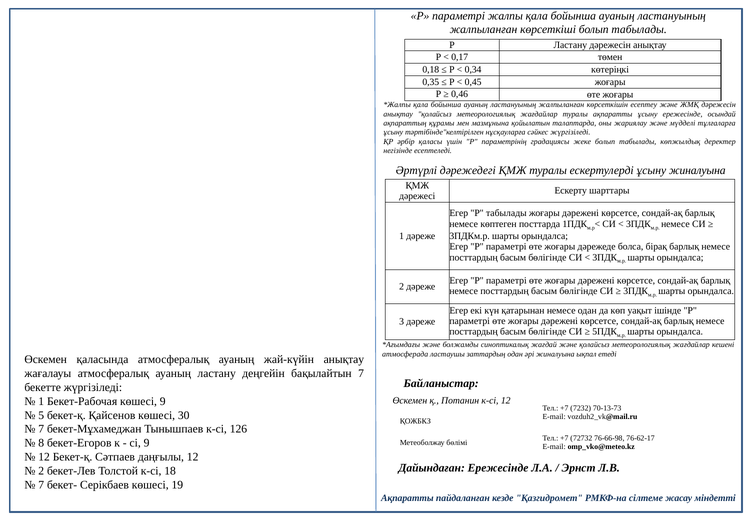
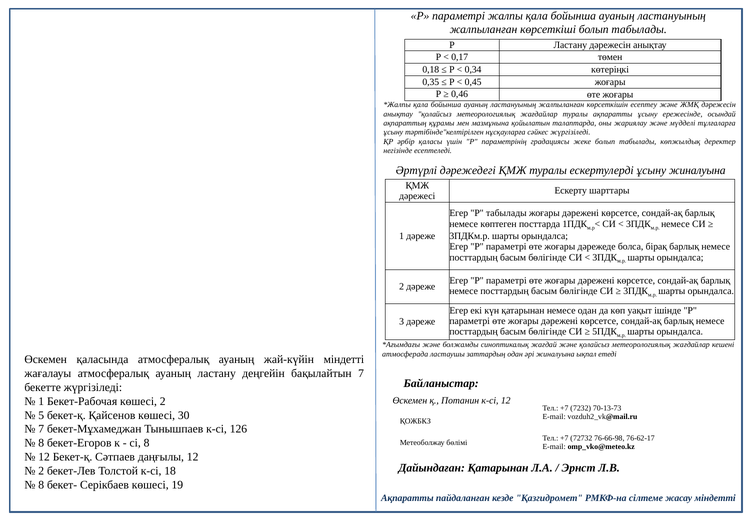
жай-күйін анықтау: анықтау -> міндетті (344, 359)
көшесі 9: 9 -> 2 (163, 401)
сі 9: 9 -> 8 (147, 443)
Дайындаған Ережесінде: Ережесінде -> Қатарынан (498, 468)
7: 7 -> 8 (41, 484)
